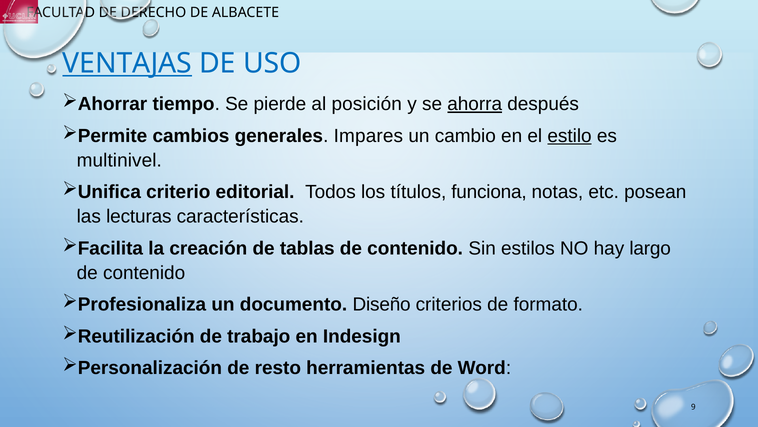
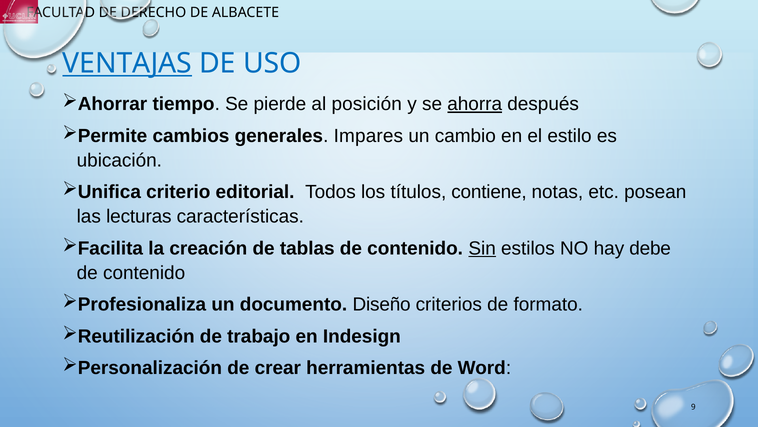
estilo underline: present -> none (570, 136)
multinivel: multinivel -> ubicación (119, 160)
funciona: funciona -> contiene (489, 192)
Sin underline: none -> present (482, 248)
largo: largo -> debe (650, 248)
resto: resto -> crear (278, 367)
